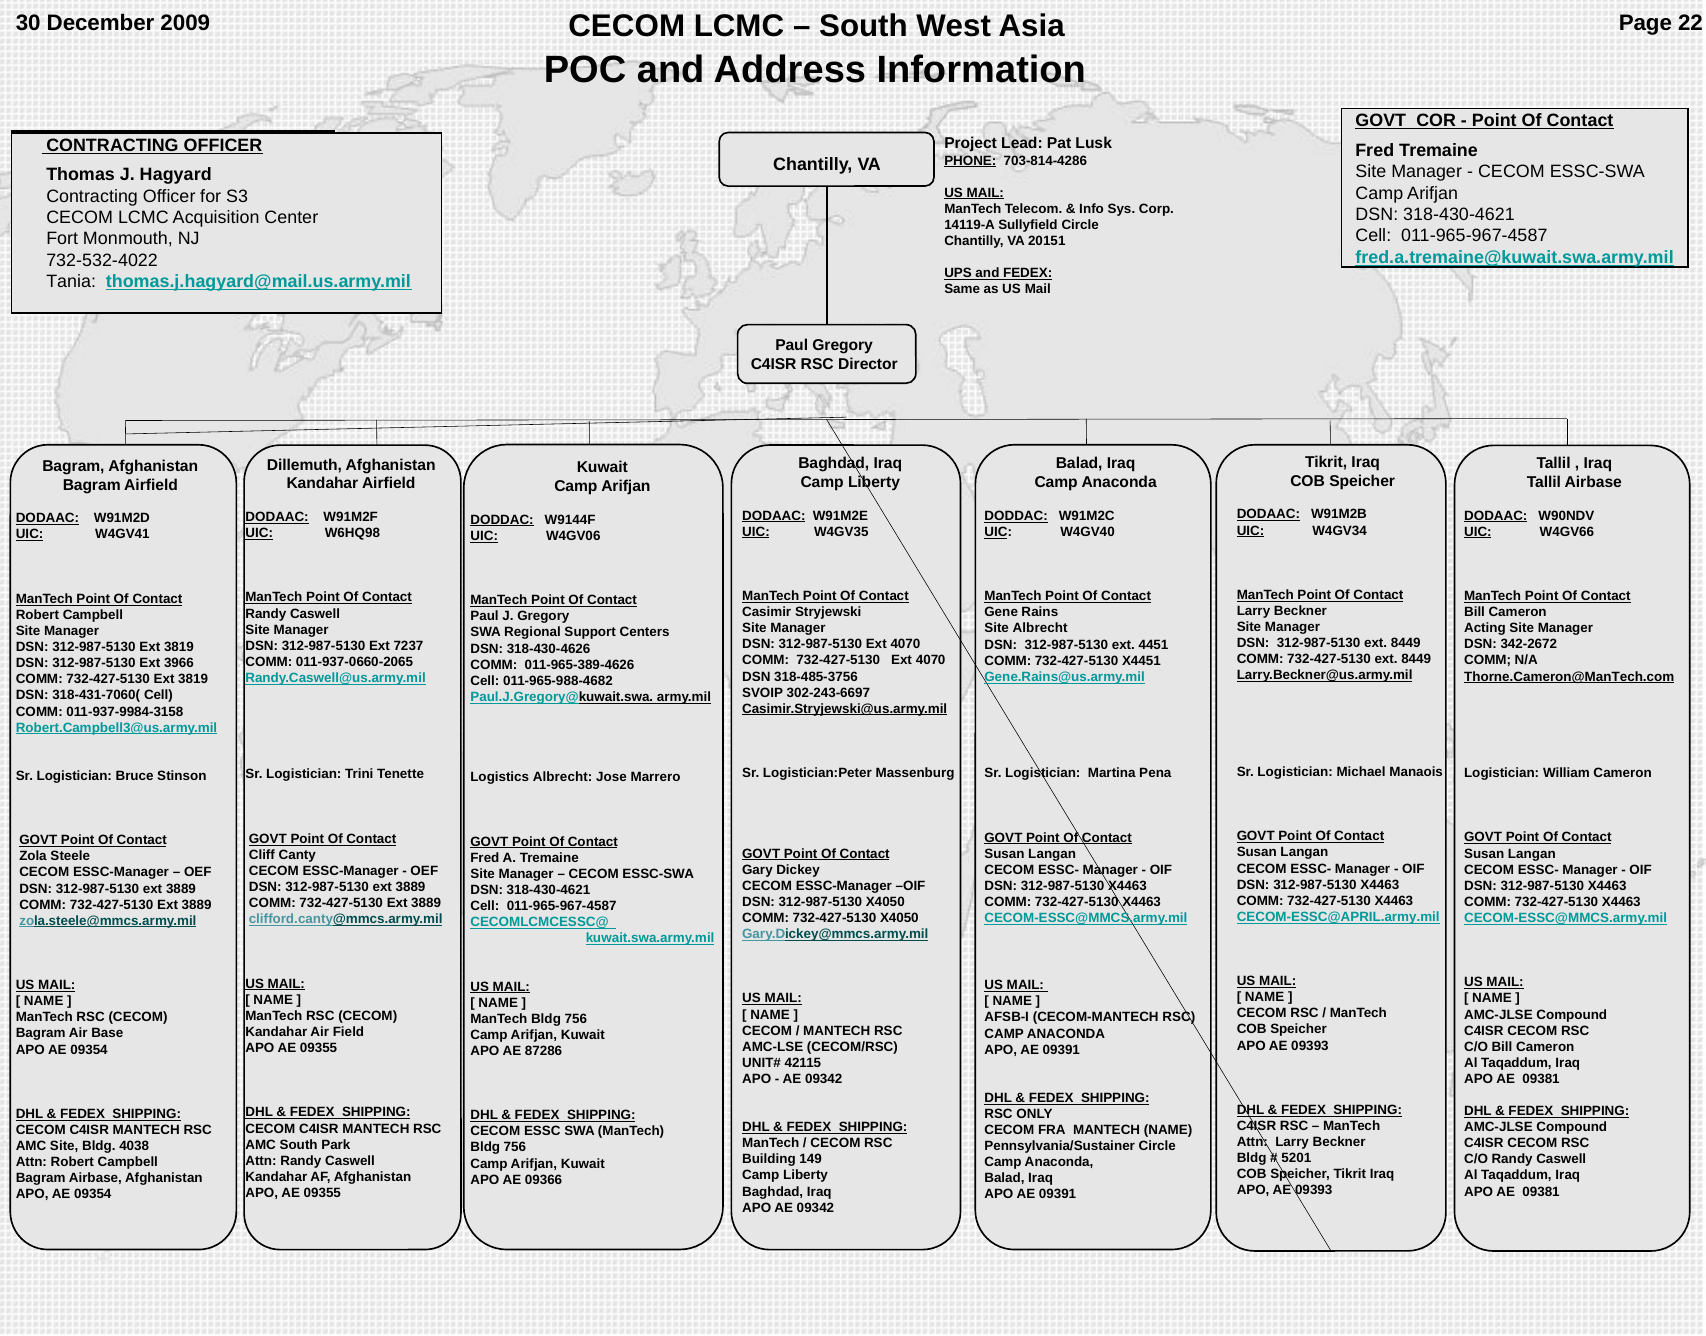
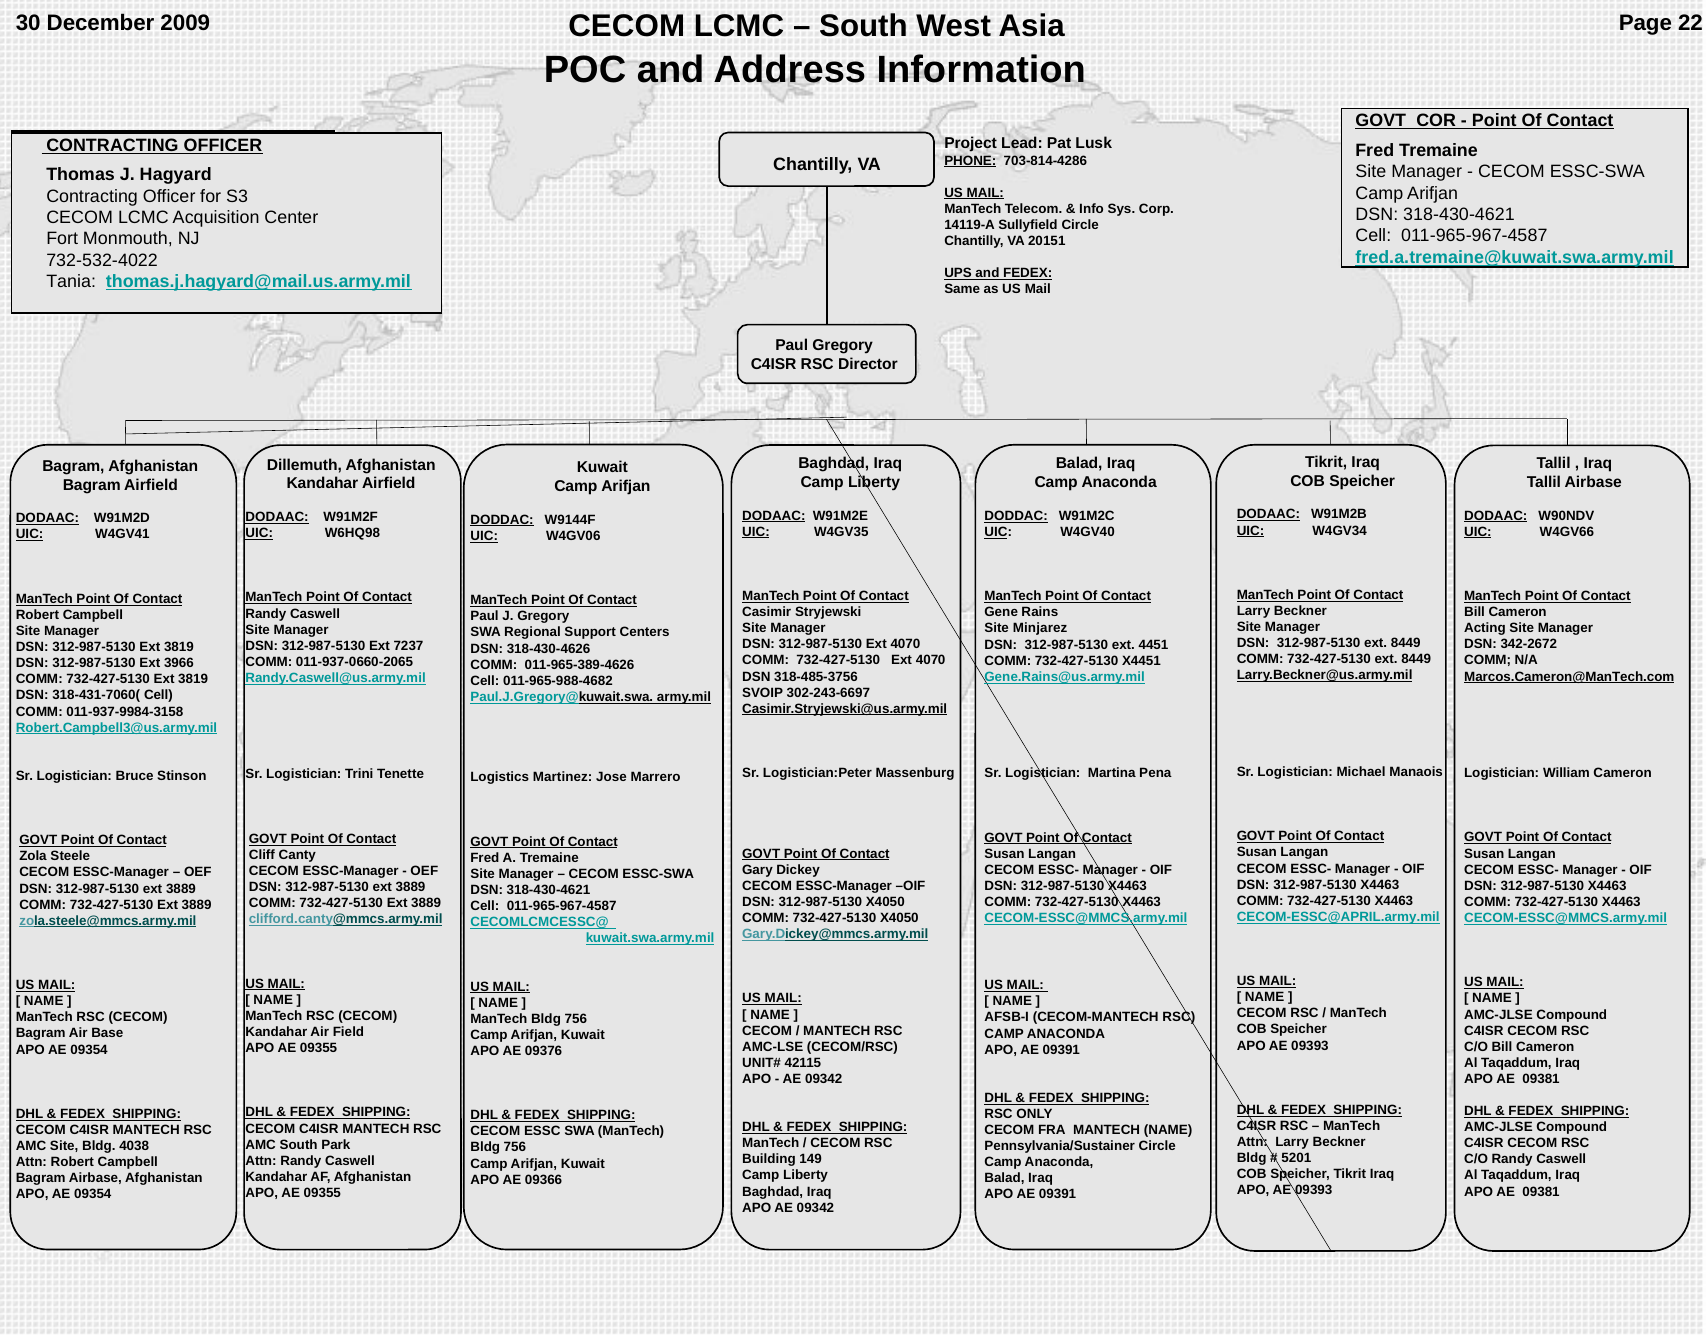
Site Albrecht: Albrecht -> Minjarez (1040, 628)
Thorne.Cameron@ManTech.com: Thorne.Cameron@ManTech.com -> Marcos.Cameron@ManTech.com (1569, 676)
Logistics Albrecht: Albrecht -> Martinez (563, 777)
87286: 87286 -> 09376 (544, 1051)
